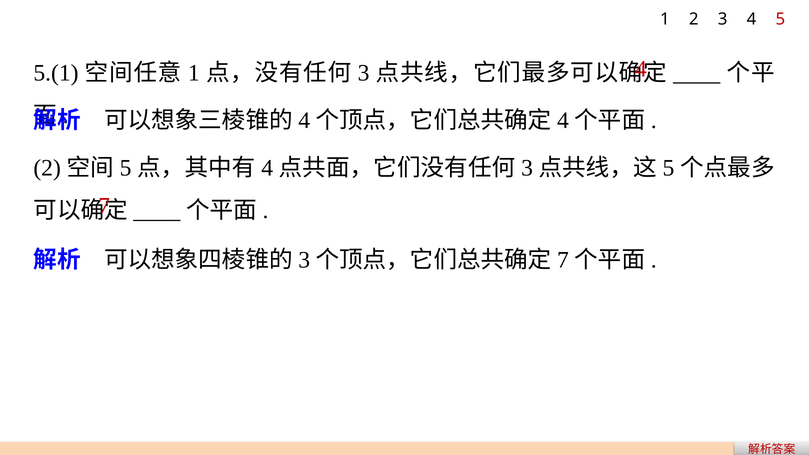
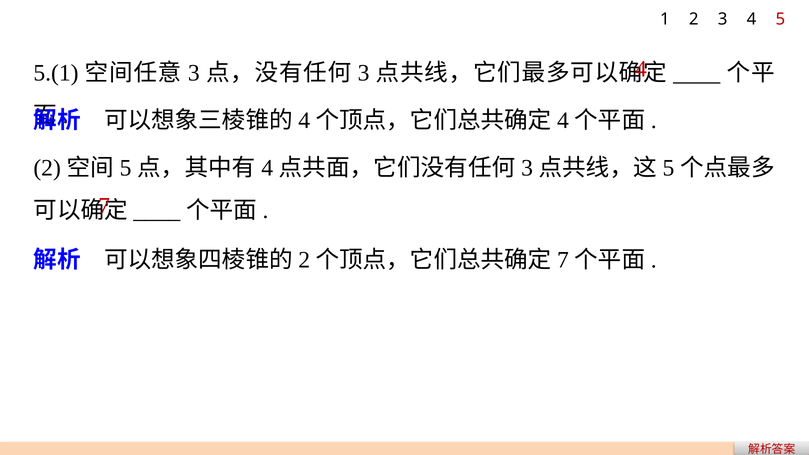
1: 1 -> 3 (194, 73)
3: 3 -> 2 (304, 260)
